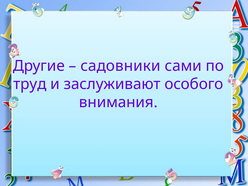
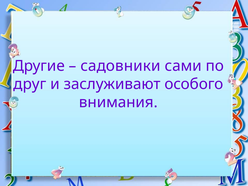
труд: труд -> друг (30, 84)
